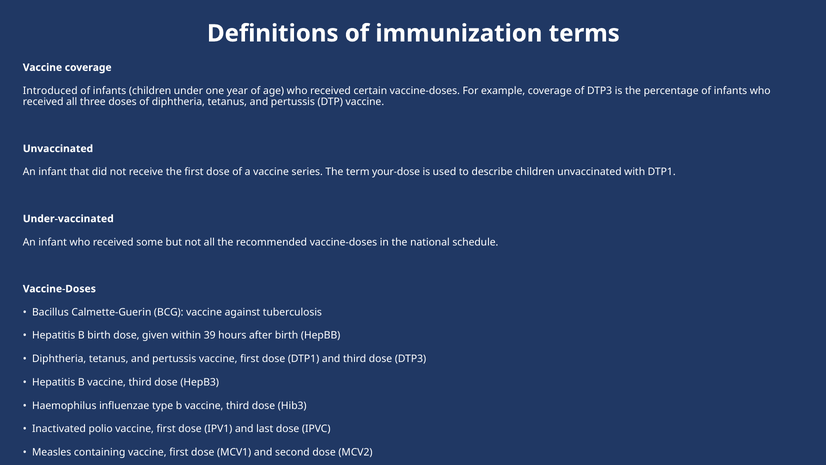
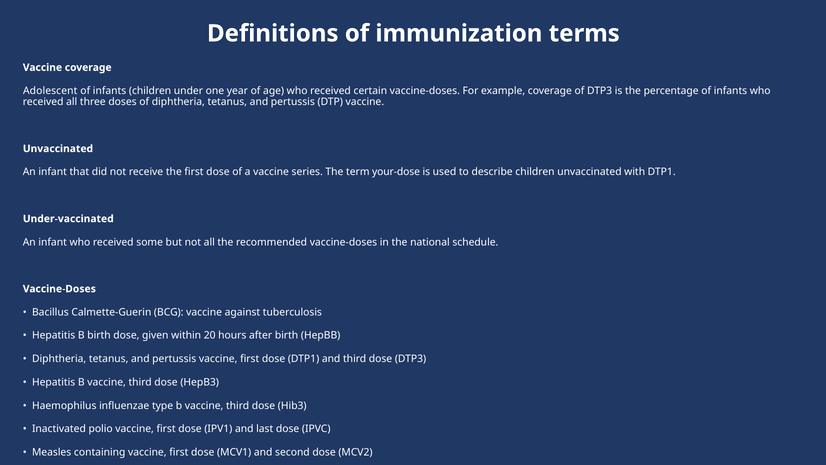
Introduced: Introduced -> Adolescent (50, 91)
39: 39 -> 20 (210, 335)
